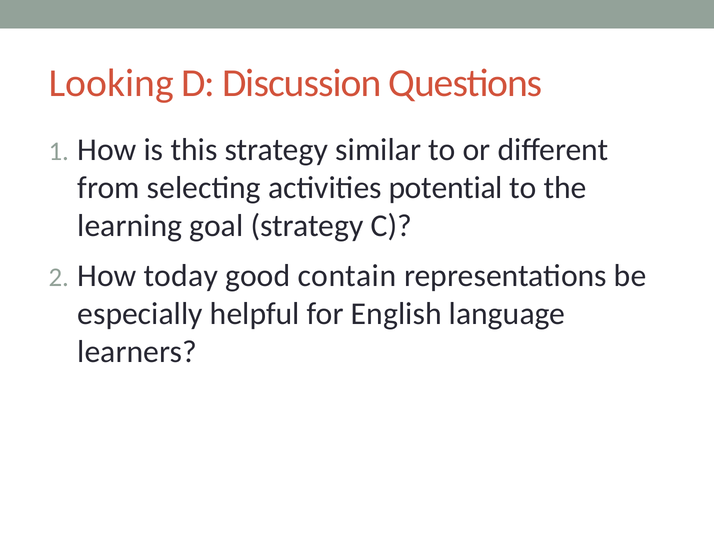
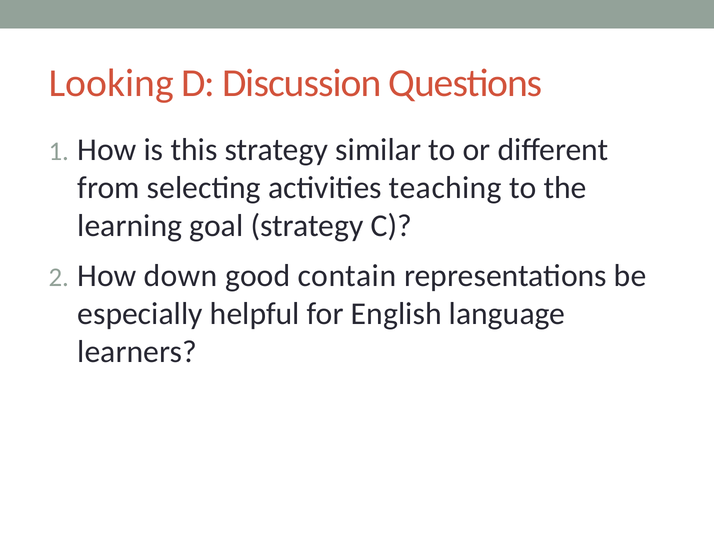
potential: potential -> teaching (445, 188)
today: today -> down (181, 276)
